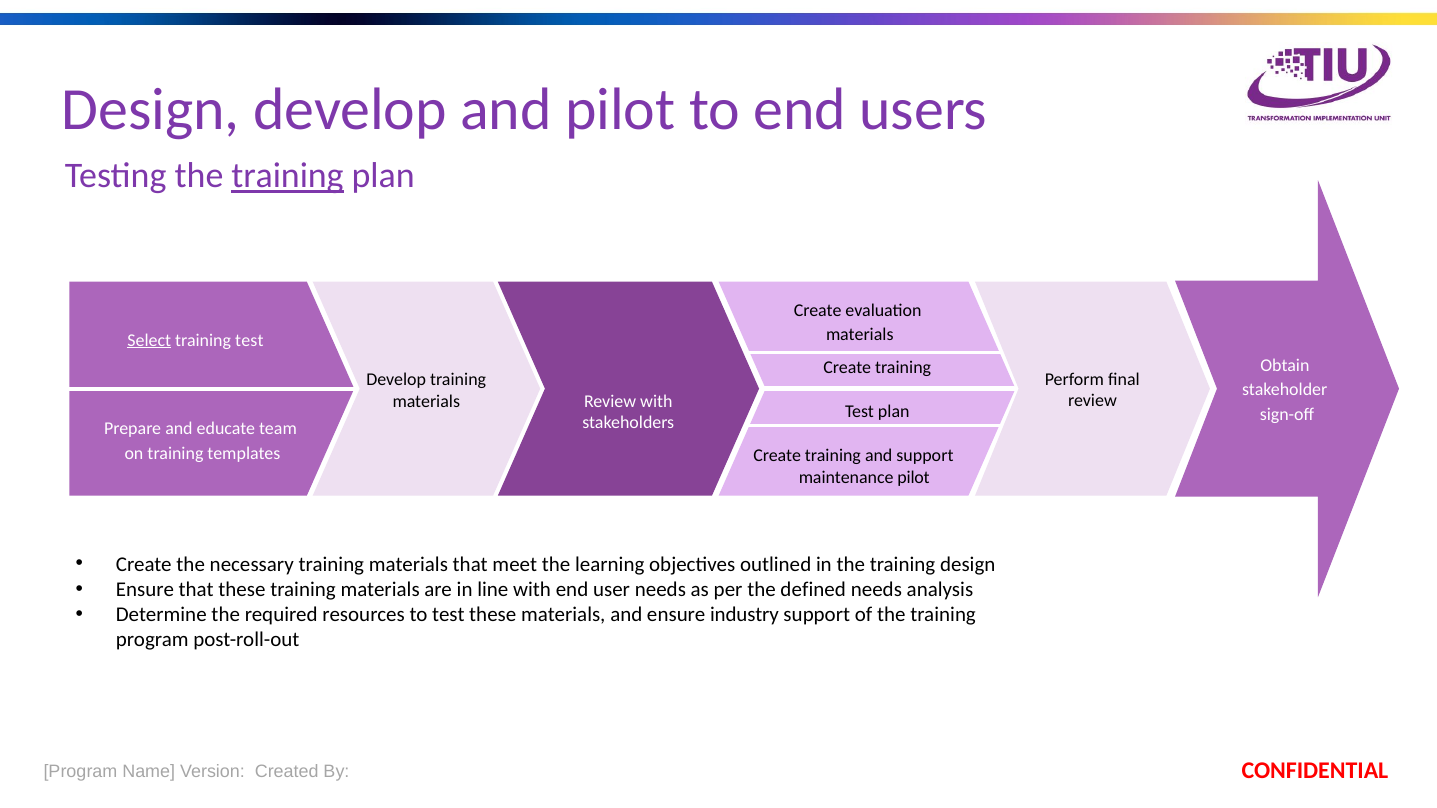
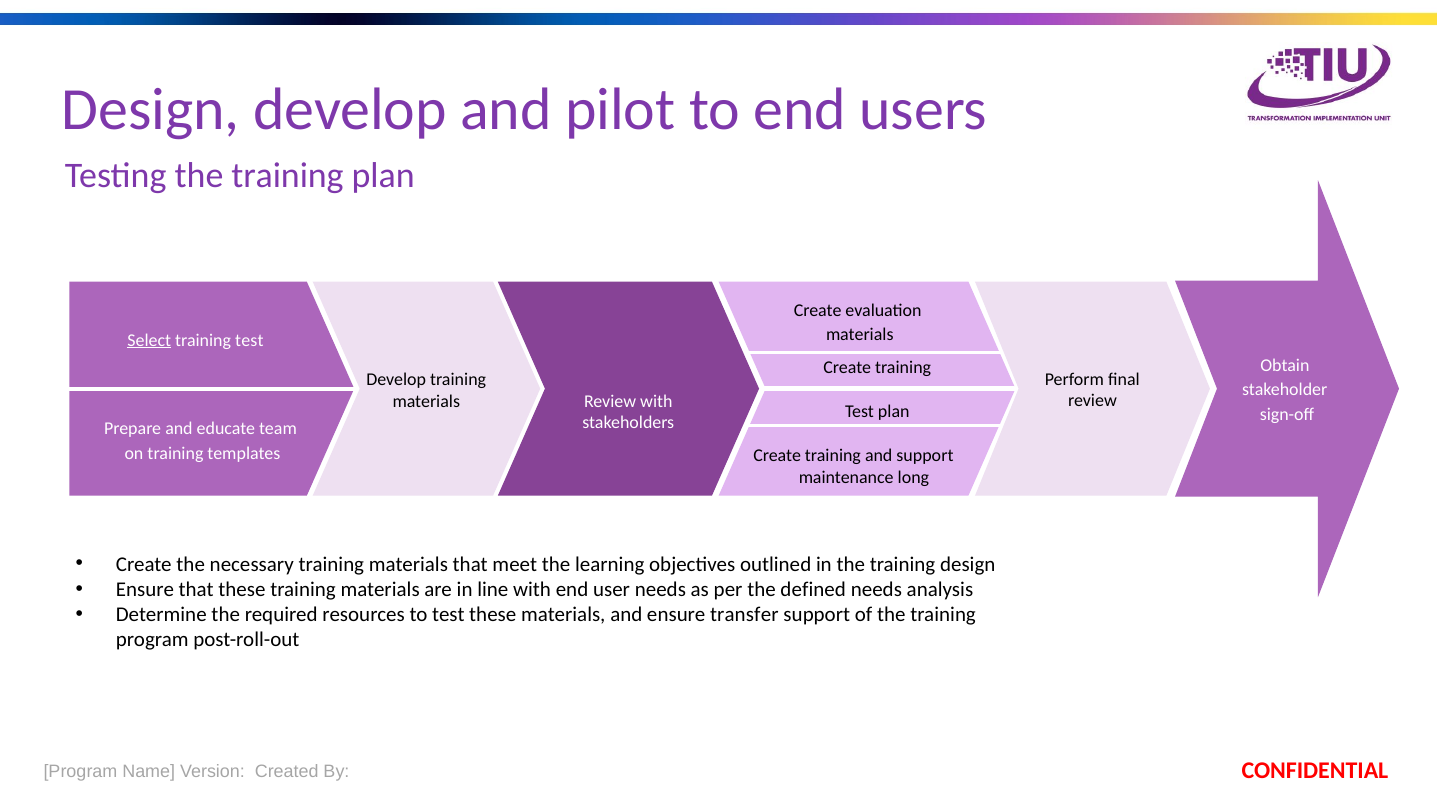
training underline: present -> none (287, 176)
maintenance pilot: pilot -> long (913, 478)
industry: industry -> transfer (744, 615)
